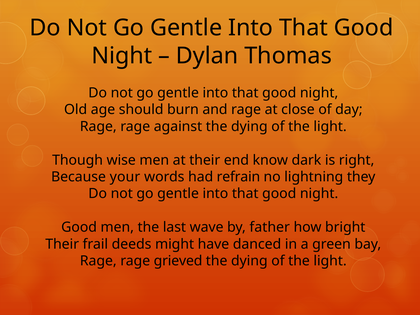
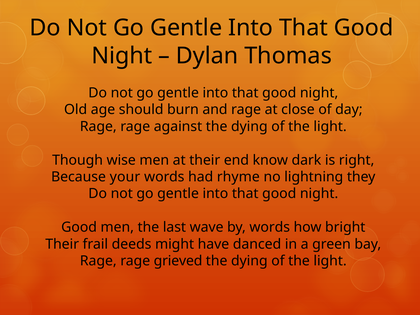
refrain: refrain -> rhyme (238, 177)
by father: father -> words (270, 227)
